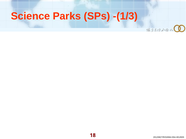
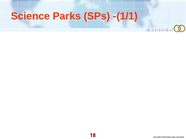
-(1/3: -(1/3 -> -(1/1 (125, 16)
